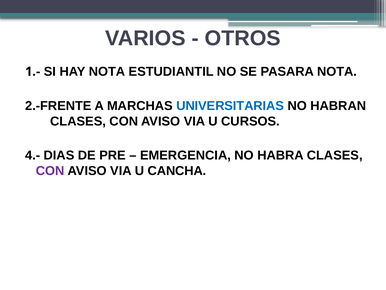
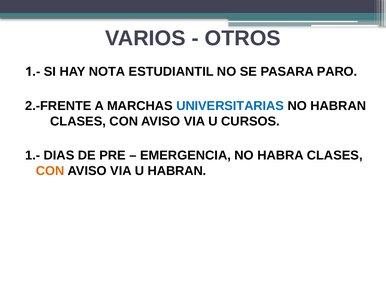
PASARA NOTA: NOTA -> PARO (337, 72)
4.-: 4.- -> 1.- (33, 155)
CON colour: purple -> orange (50, 171)
U CANCHA: CANCHA -> HABRAN (177, 171)
